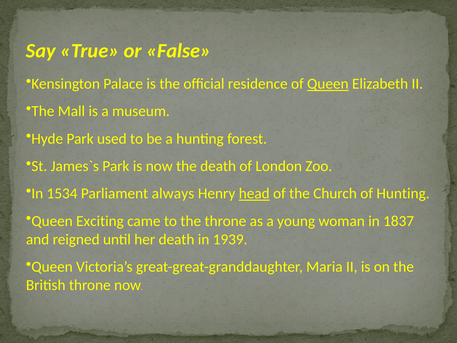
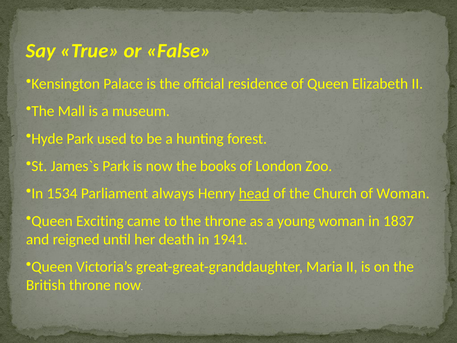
Queen underline: present -> none (328, 84)
the death: death -> books (218, 166)
of Hunting: Hunting -> Woman (403, 193)
1939: 1939 -> 1941 (230, 239)
